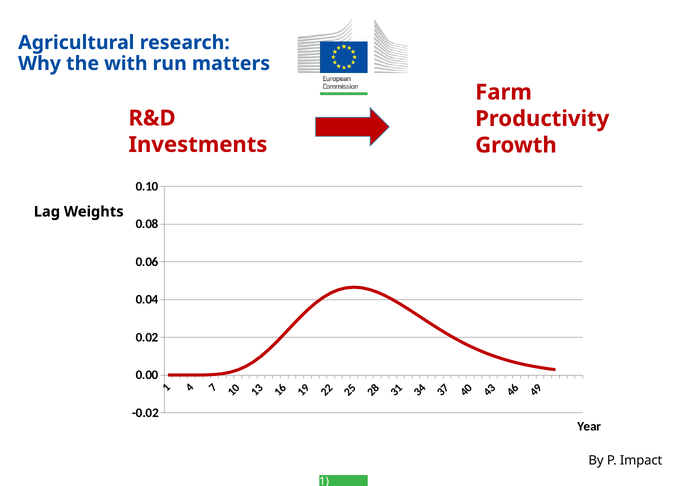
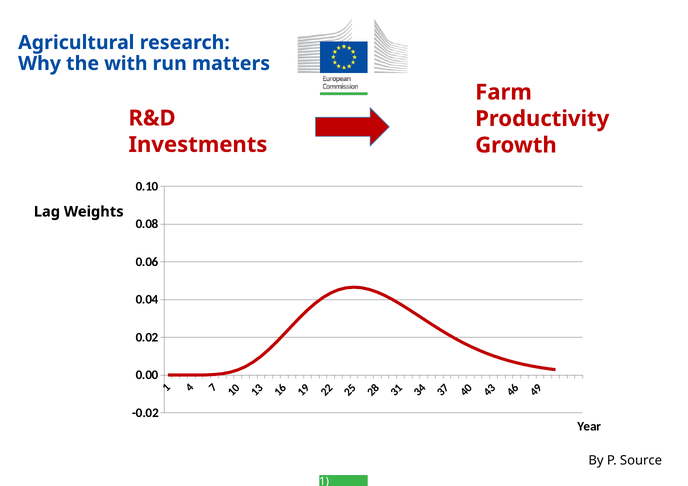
P Impact: Impact -> Source (641, 461)
